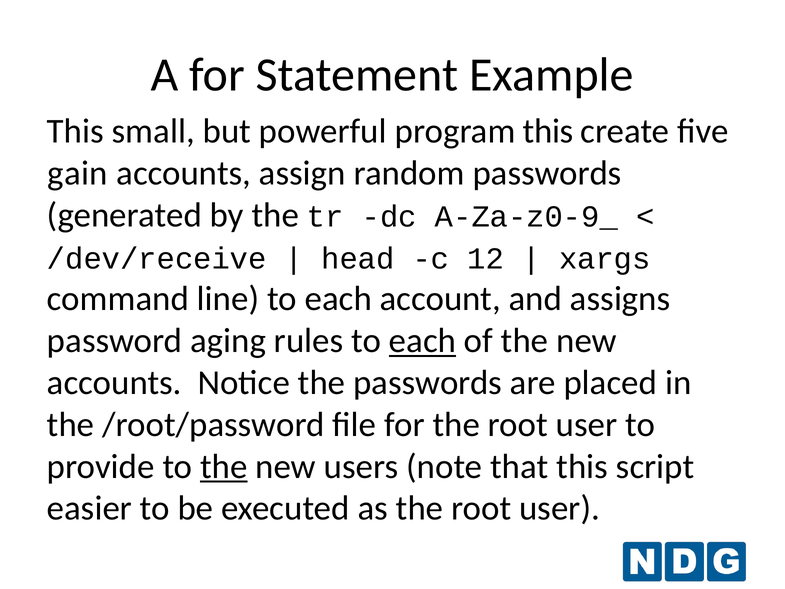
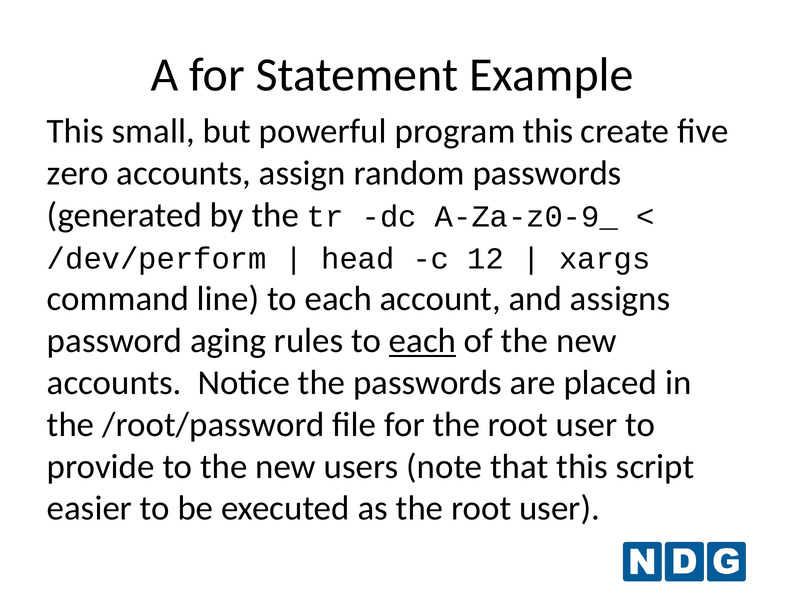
gain: gain -> zero (78, 173)
/dev/receive: /dev/receive -> /dev/perform (157, 258)
the underline: present -> none (224, 466)
